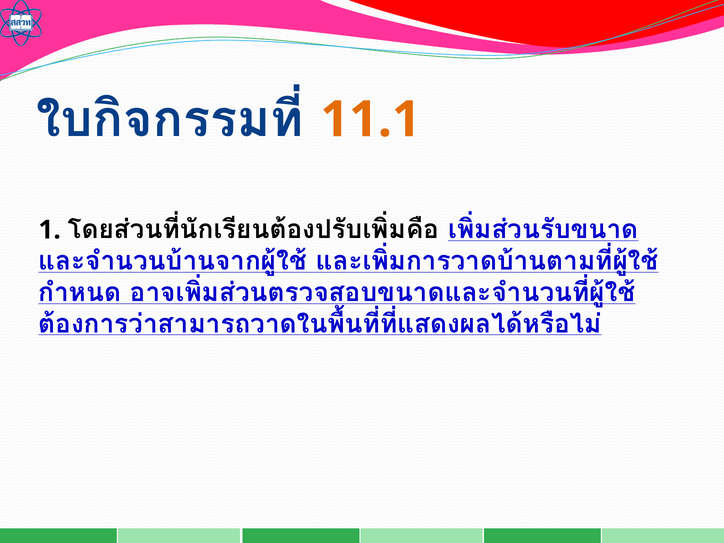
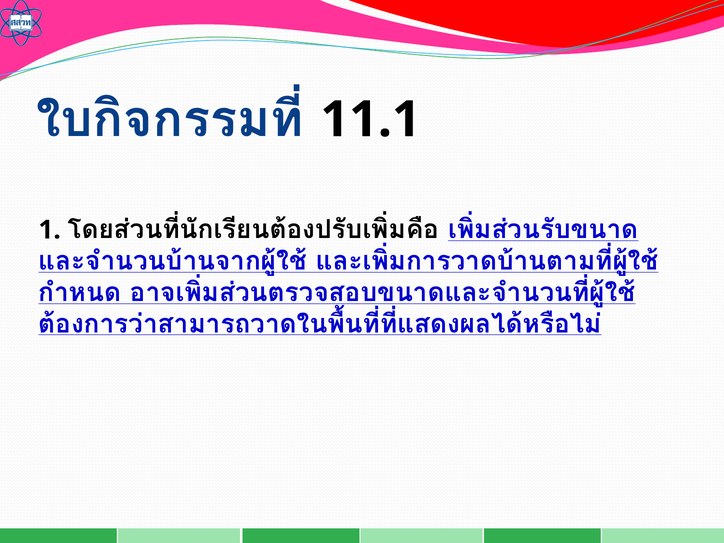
11.1 colour: orange -> black (371, 120)
